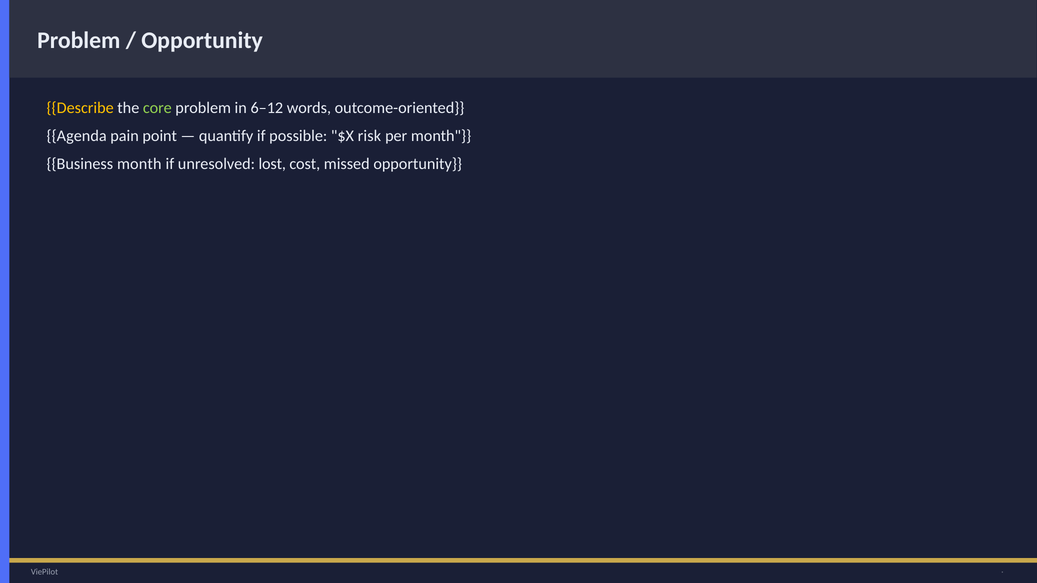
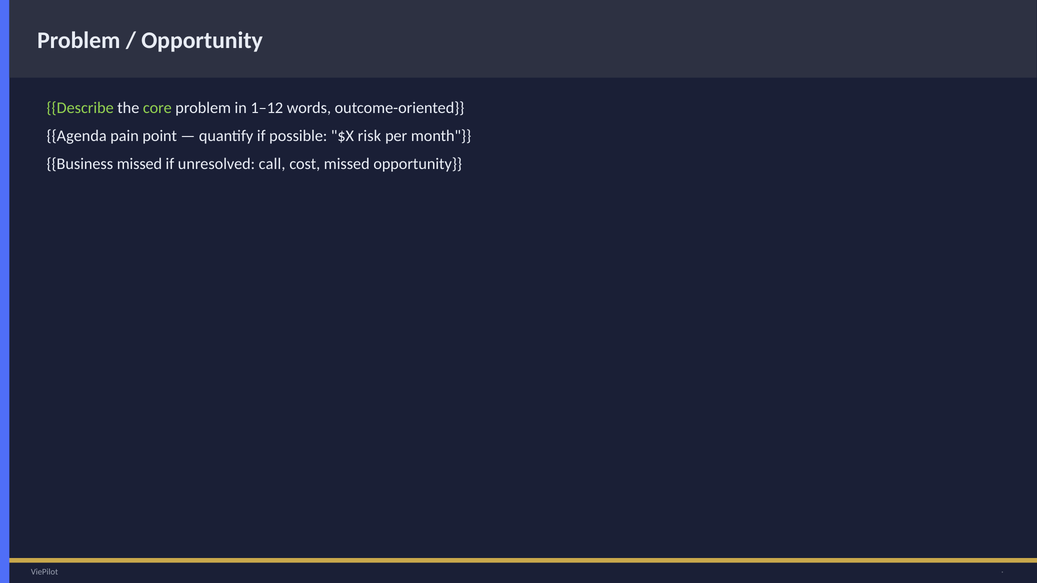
Describe colour: yellow -> light green (80, 108)
6–12: 6–12 -> 1–12 (267, 108)
Business month: month -> missed (139, 164)
lost: lost -> call (272, 164)
